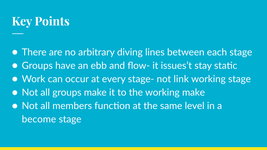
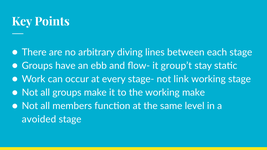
issues’t: issues’t -> group’t (176, 66)
become: become -> avoided (39, 120)
